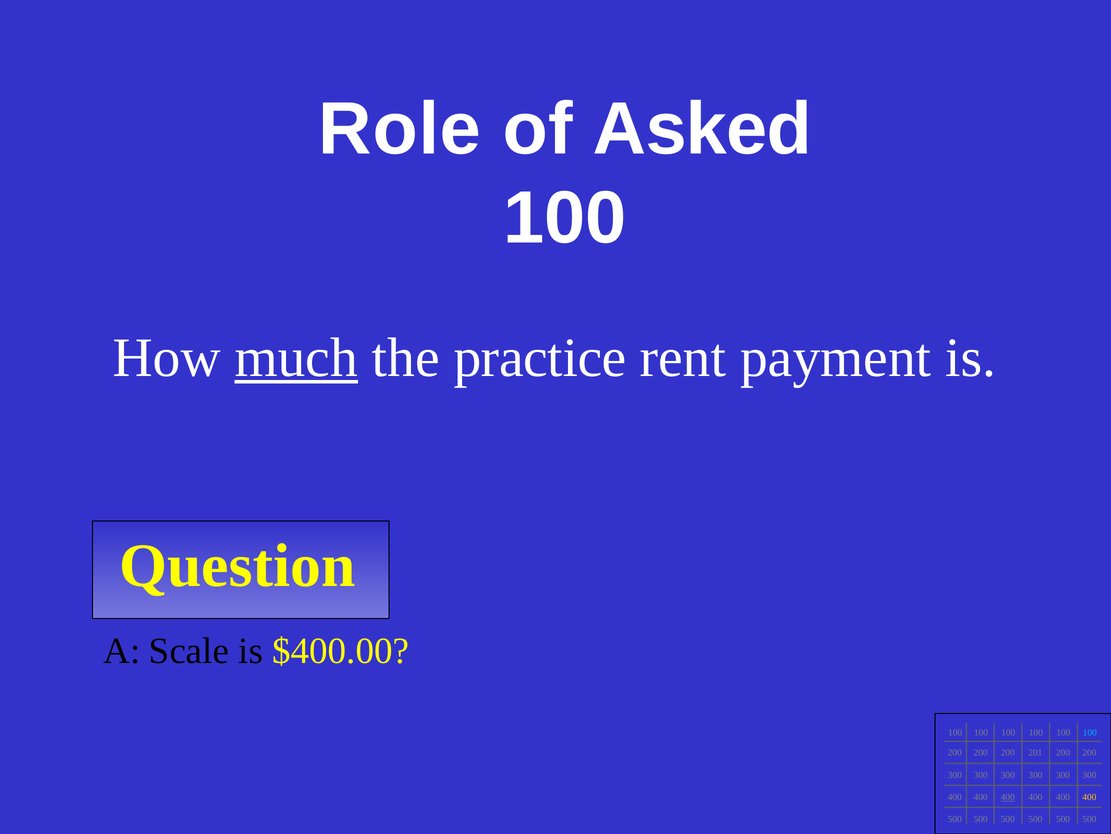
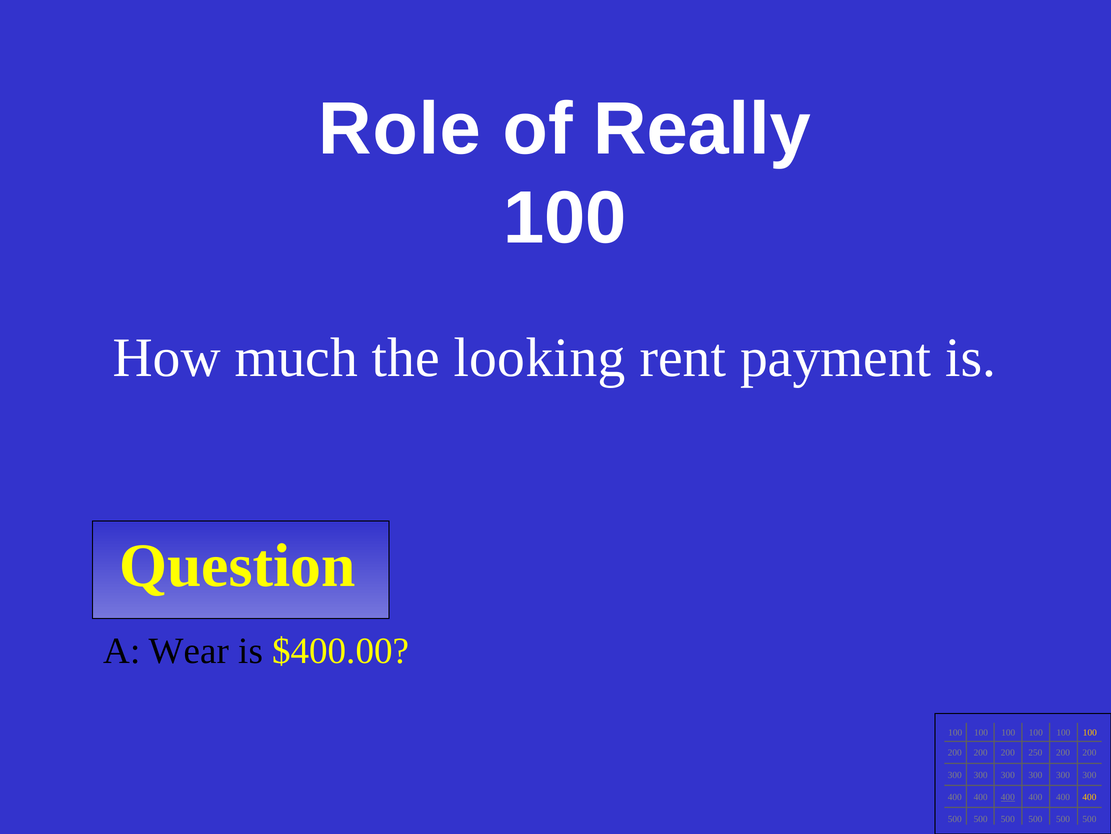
Asked: Asked -> Really (702, 129)
much underline: present -> none (296, 357)
practice: practice -> looking (540, 357)
Scale: Scale -> Wear (189, 651)
100 colour: light blue -> yellow (1090, 732)
201: 201 -> 250 (1035, 752)
